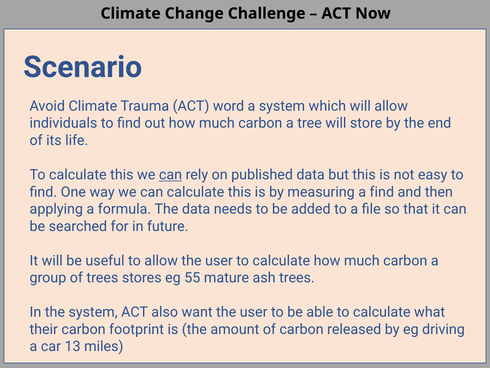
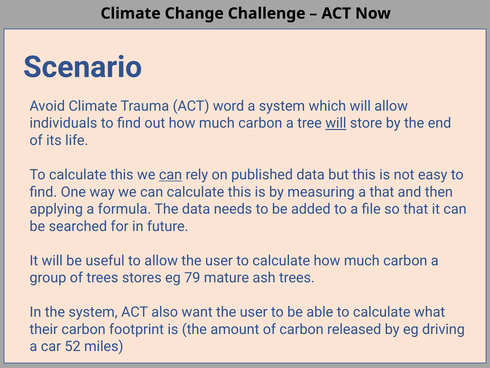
will underline: none -> present (336, 123)
a find: find -> that (382, 192)
55: 55 -> 79 (192, 277)
13: 13 -> 52 (73, 346)
